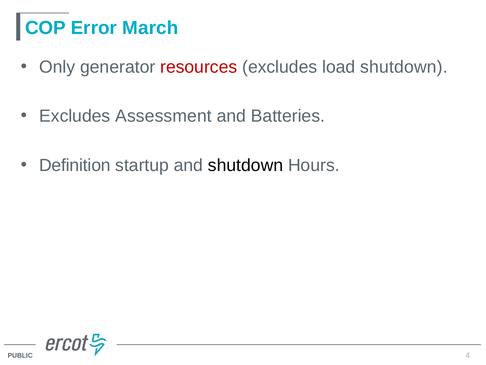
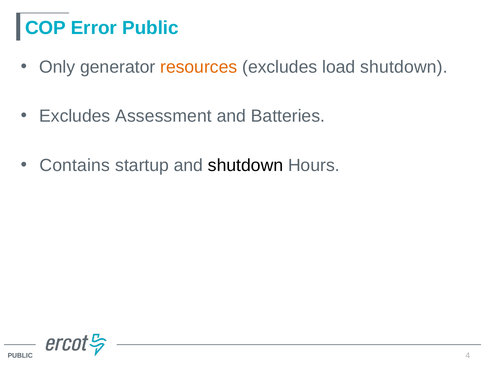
Error March: March -> Public (150, 28)
resources colour: red -> orange (199, 67)
Definition: Definition -> Contains (75, 165)
